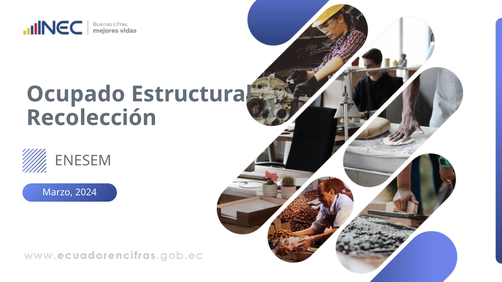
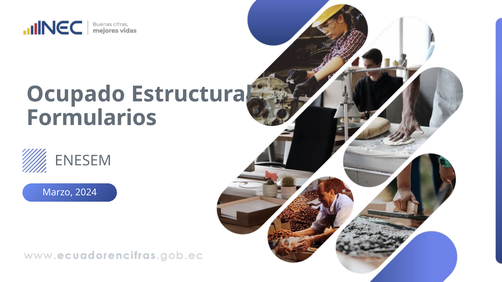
Recolección: Recolección -> Formularios (92, 118)
